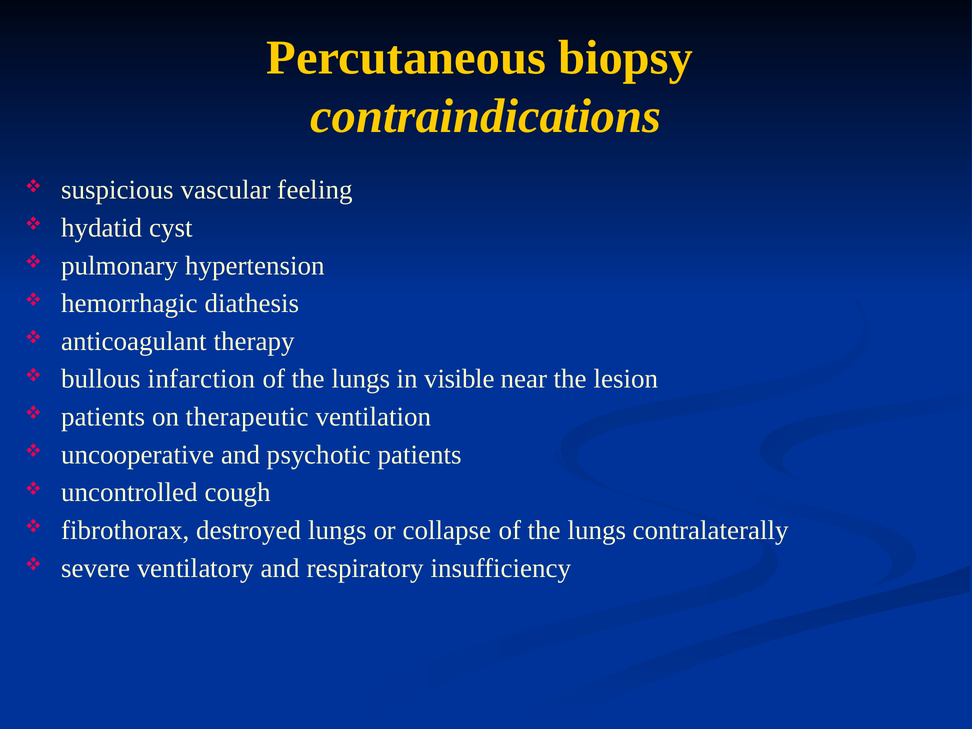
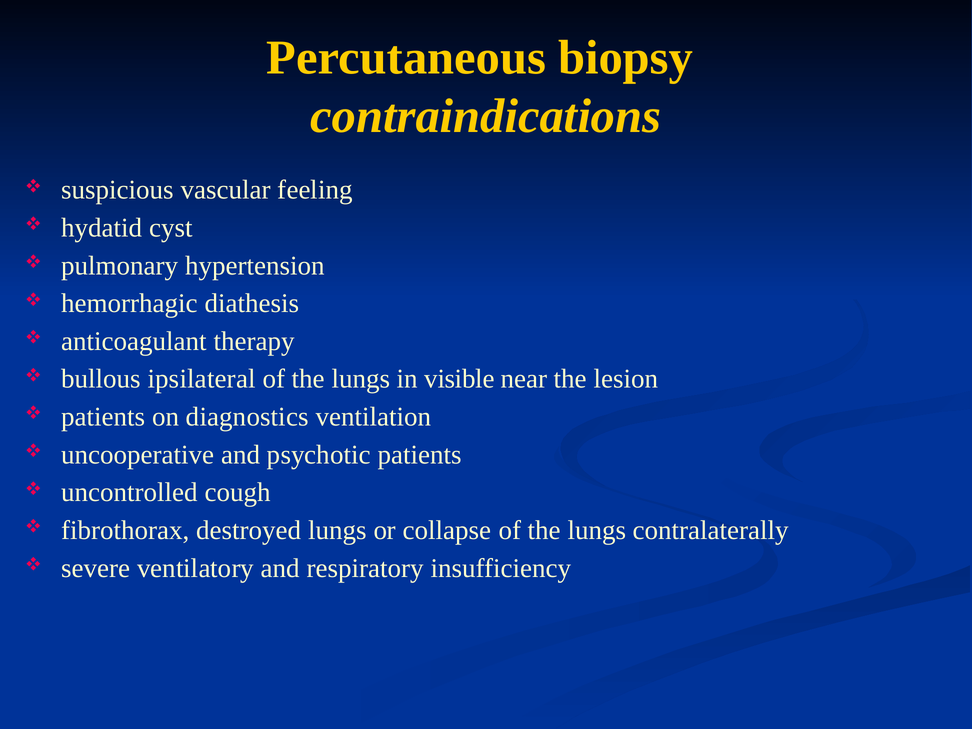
infarction: infarction -> ipsilateral (202, 379)
therapeutic: therapeutic -> diagnostics (247, 417)
